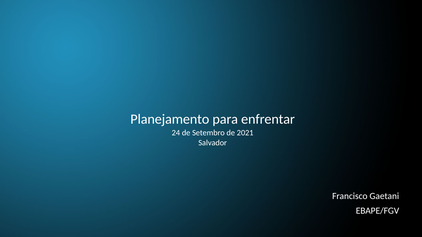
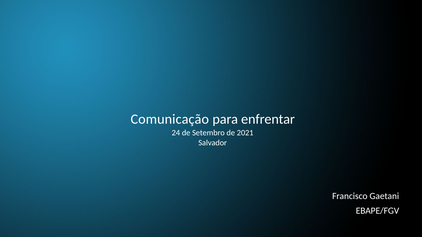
Planejamento: Planejamento -> Comunicação (170, 120)
